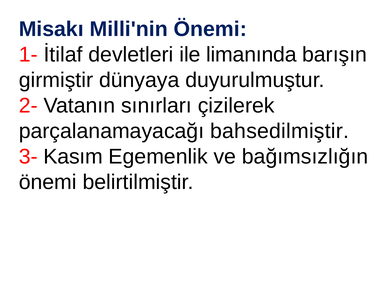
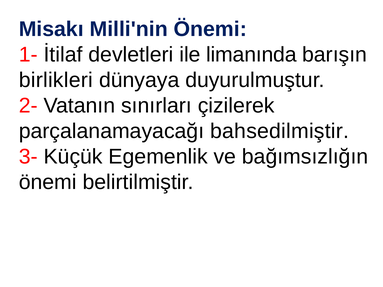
girmiştir: girmiştir -> birlikleri (56, 80)
Kasım: Kasım -> Küçük (73, 157)
